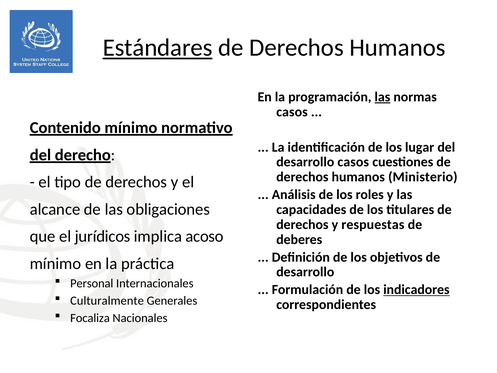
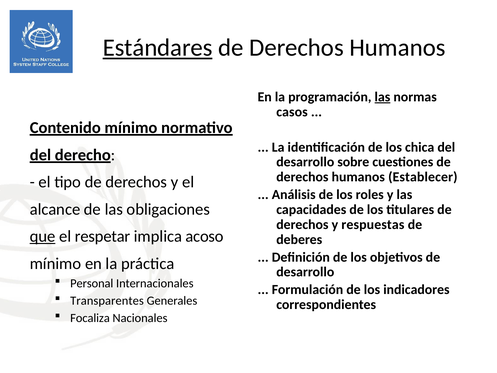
lugar: lugar -> chica (420, 147)
desarrollo casos: casos -> sobre (353, 162)
Ministerio: Ministerio -> Establecer (423, 177)
que underline: none -> present (43, 236)
jurídicos: jurídicos -> respetar (103, 236)
indicadores underline: present -> none (416, 290)
Culturalmente: Culturalmente -> Transparentes (107, 300)
